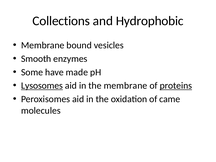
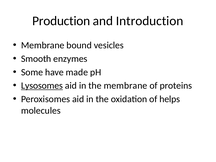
Collections: Collections -> Production (61, 21)
Hydrophobic: Hydrophobic -> Introduction (150, 21)
proteins underline: present -> none (176, 86)
came: came -> helps (170, 99)
